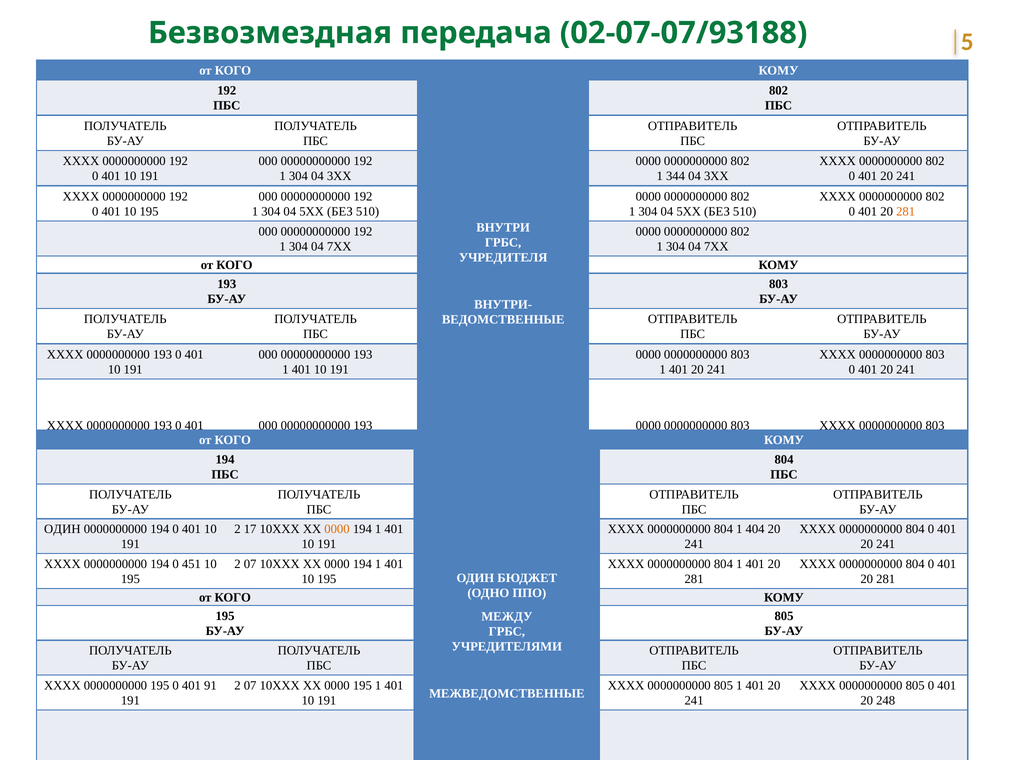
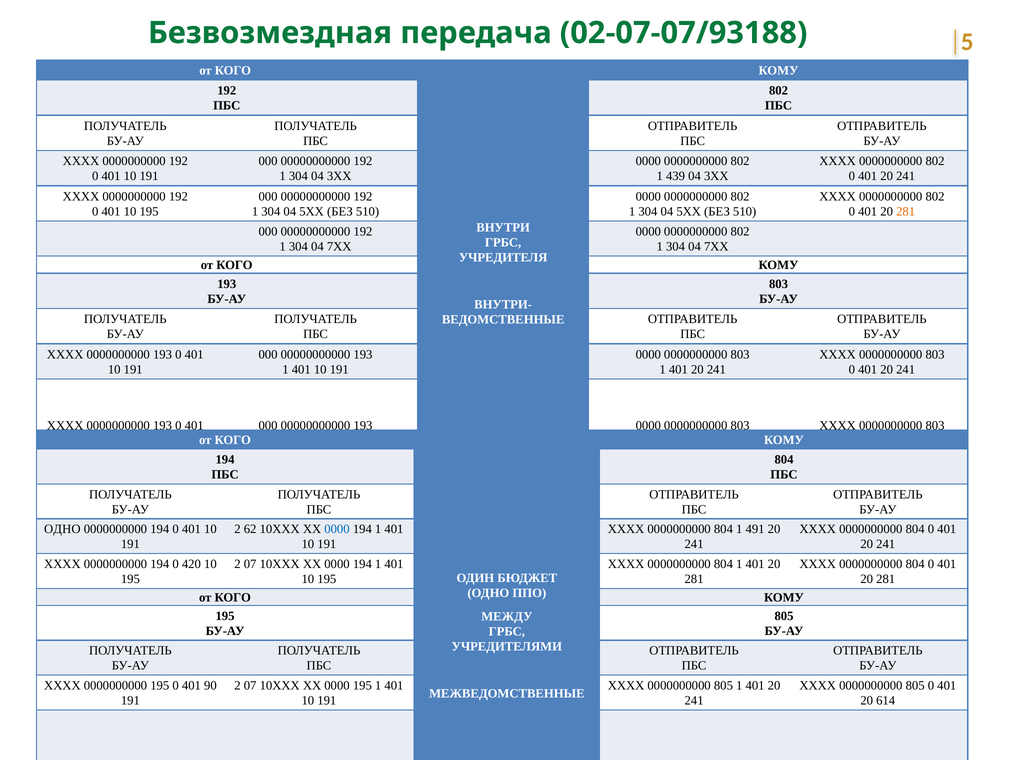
344: 344 -> 439 (676, 176)
ОДИН: ОДИН -> ОДНО (62, 529)
17: 17 -> 62 (250, 529)
0000 colour: orange -> blue (337, 529)
404: 404 -> 491 (755, 529)
451: 451 -> 420 (191, 564)
91: 91 -> 90 (210, 685)
248: 248 -> 614 (886, 700)
